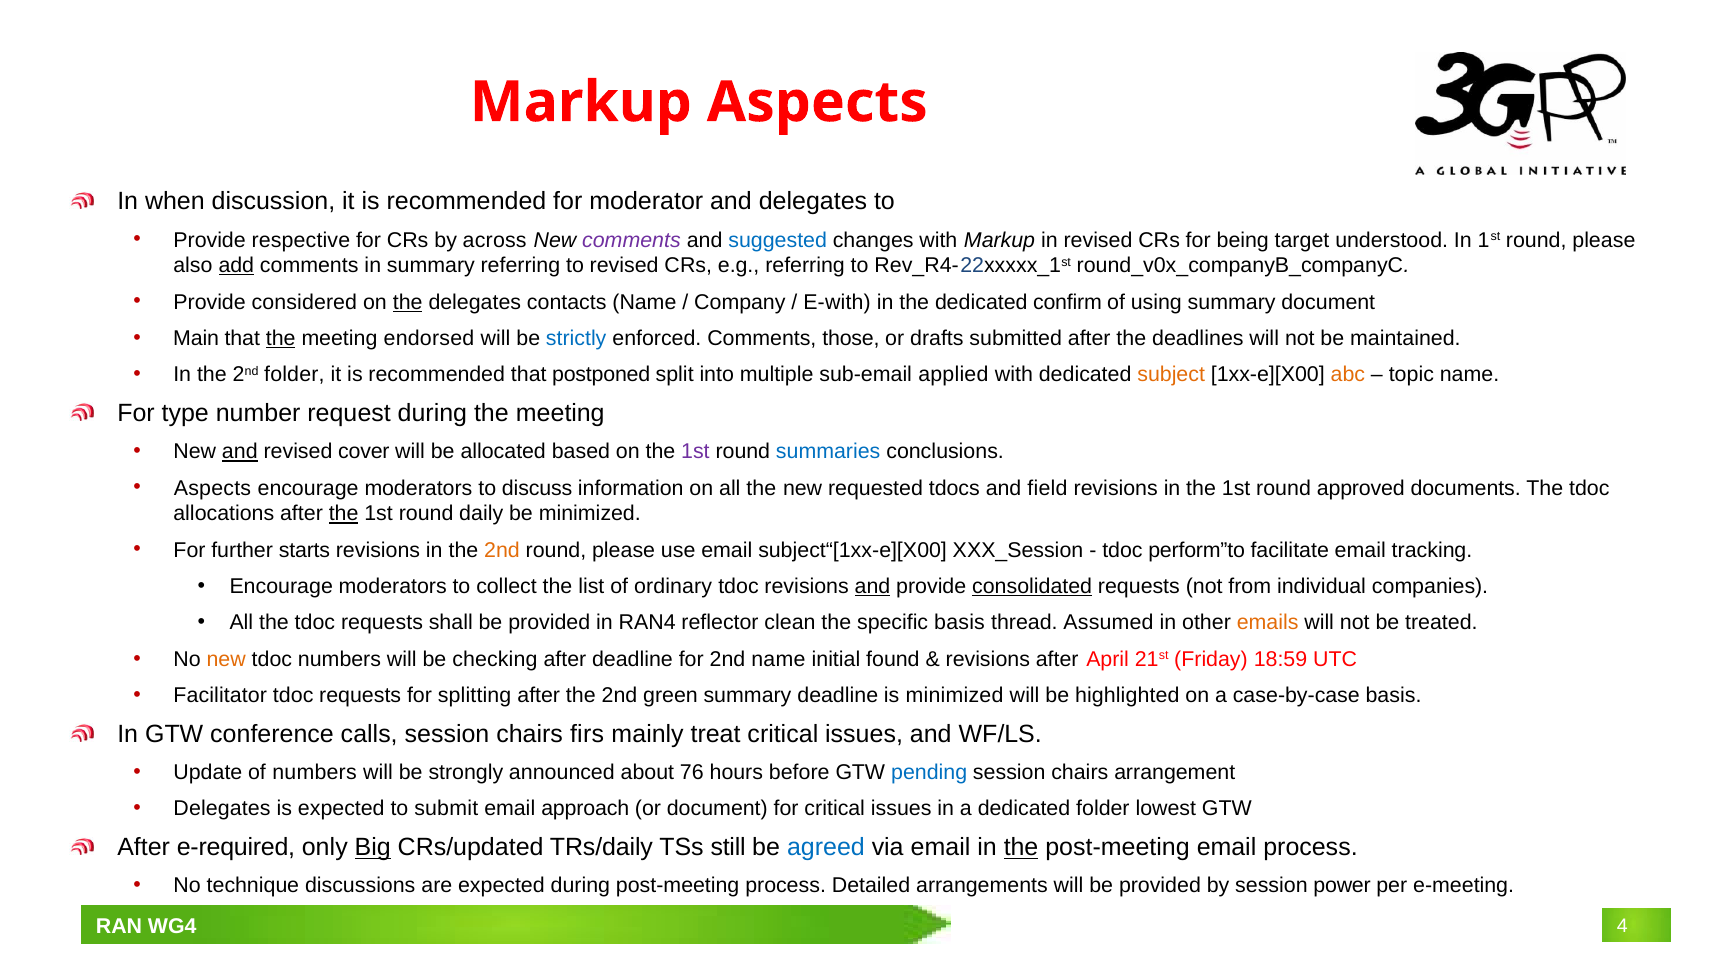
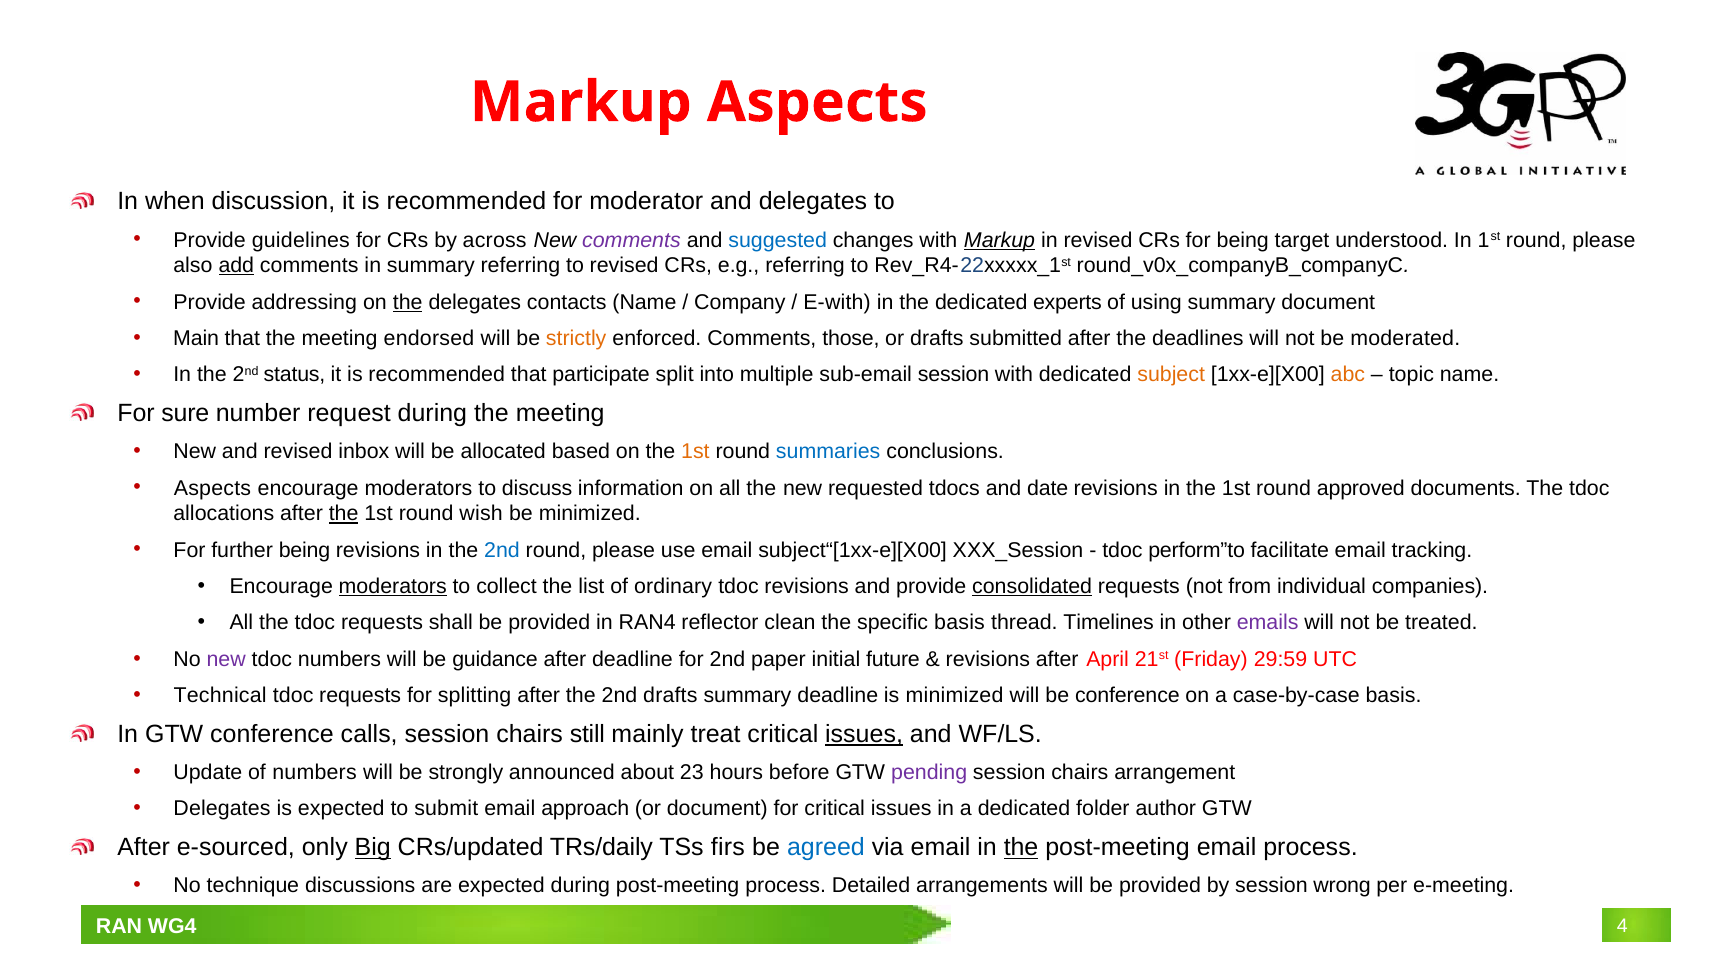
respective: respective -> guidelines (301, 240)
Markup underline: none -> present (1000, 240)
considered: considered -> addressing (304, 302)
confirm: confirm -> experts (1067, 302)
the underline: present -> none (281, 339)
strictly colour: blue -> orange (576, 339)
maintained: maintained -> moderated (1405, 339)
2nd folder: folder -> status (295, 375)
postponed: postponed -> participate (601, 375)
sub-email applied: applied -> session (954, 375)
type: type -> sure (185, 414)
and underline: present -> none (240, 452)
cover: cover -> inbox (364, 452)
1st colour: purple -> orange (695, 452)
field: field -> date (1048, 488)
daily: daily -> wish (481, 514)
further starts: starts -> being (305, 550)
2nd colour: orange -> blue (502, 550)
moderators underline: none -> present (393, 587)
and underline: present -> none (873, 587)
Assumed: Assumed -> Timelines (1109, 623)
emails colour: orange -> purple (1268, 623)
new colour: orange -> purple (226, 659)
checking: checking -> guidance (495, 659)
2nd name: name -> paper (778, 659)
found: found -> future (893, 659)
18:59: 18:59 -> 29:59 (1280, 659)
Facilitator: Facilitator -> Technical (220, 696)
2nd green: green -> drafts (670, 696)
be highlighted: highlighted -> conference (1127, 696)
firs: firs -> still (587, 735)
issues underline: none -> present (864, 735)
76: 76 -> 23 (692, 773)
pending colour: blue -> purple (929, 773)
lowest: lowest -> author (1166, 809)
e-required: e-required -> e-sourced (236, 848)
still: still -> firs (728, 848)
power: power -> wrong (1342, 886)
